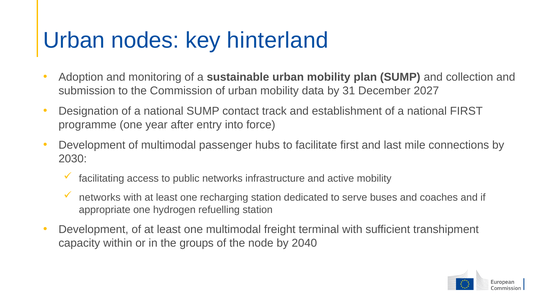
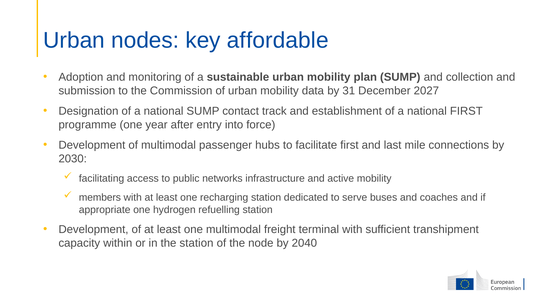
hinterland: hinterland -> affordable (278, 40)
networks: networks -> members (100, 197)
the groups: groups -> station (197, 243)
